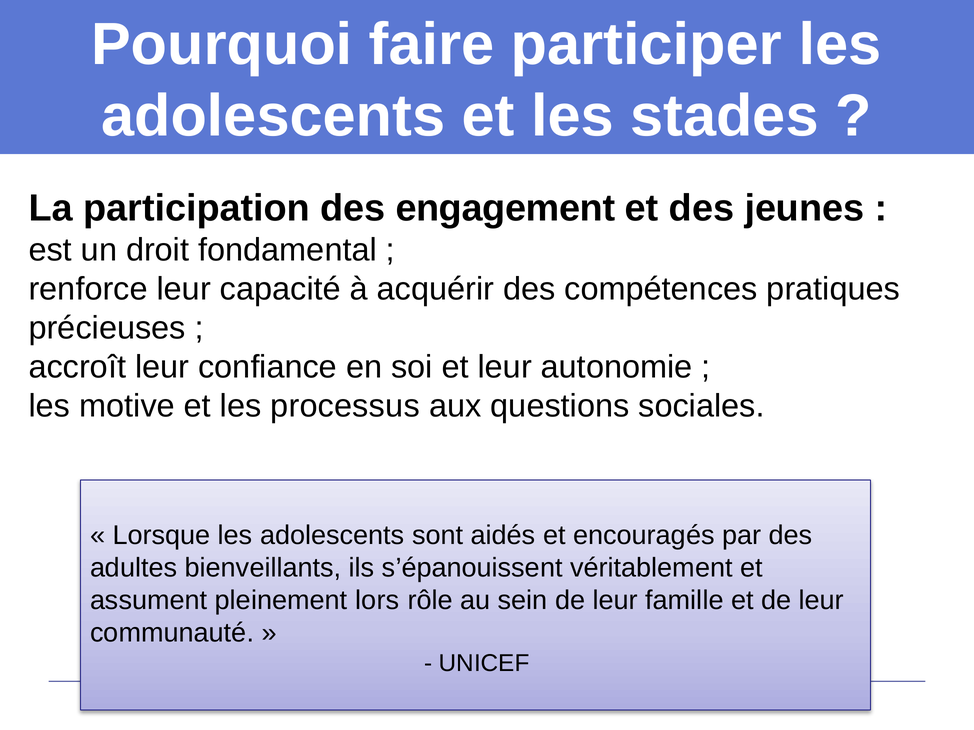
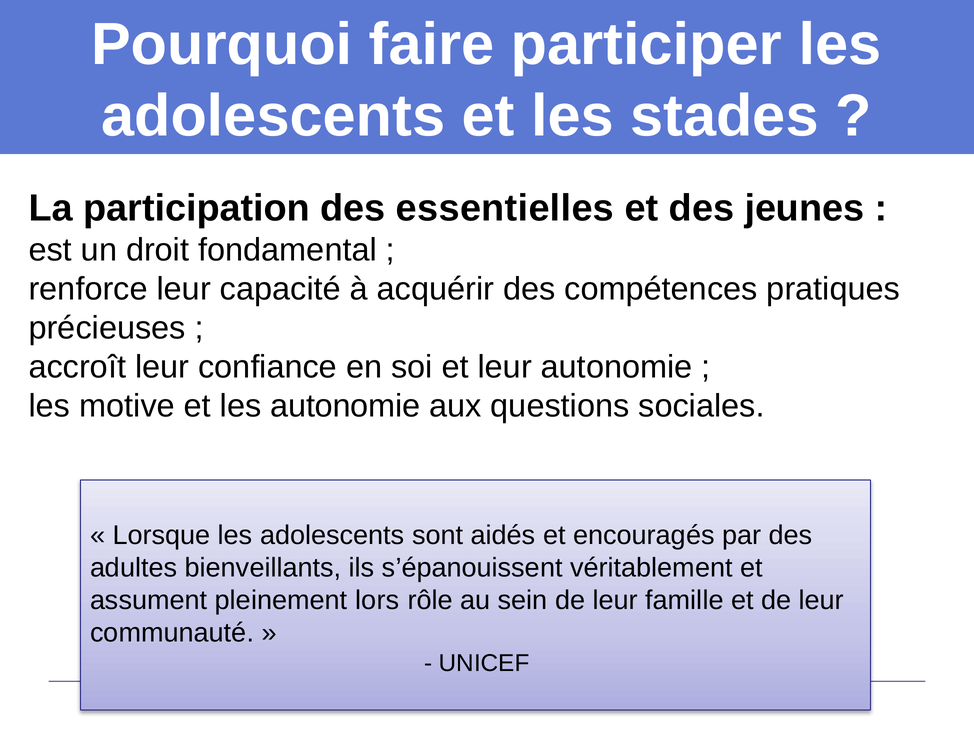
engagement: engagement -> essentielles (505, 209)
les processus: processus -> autonomie (345, 406)
